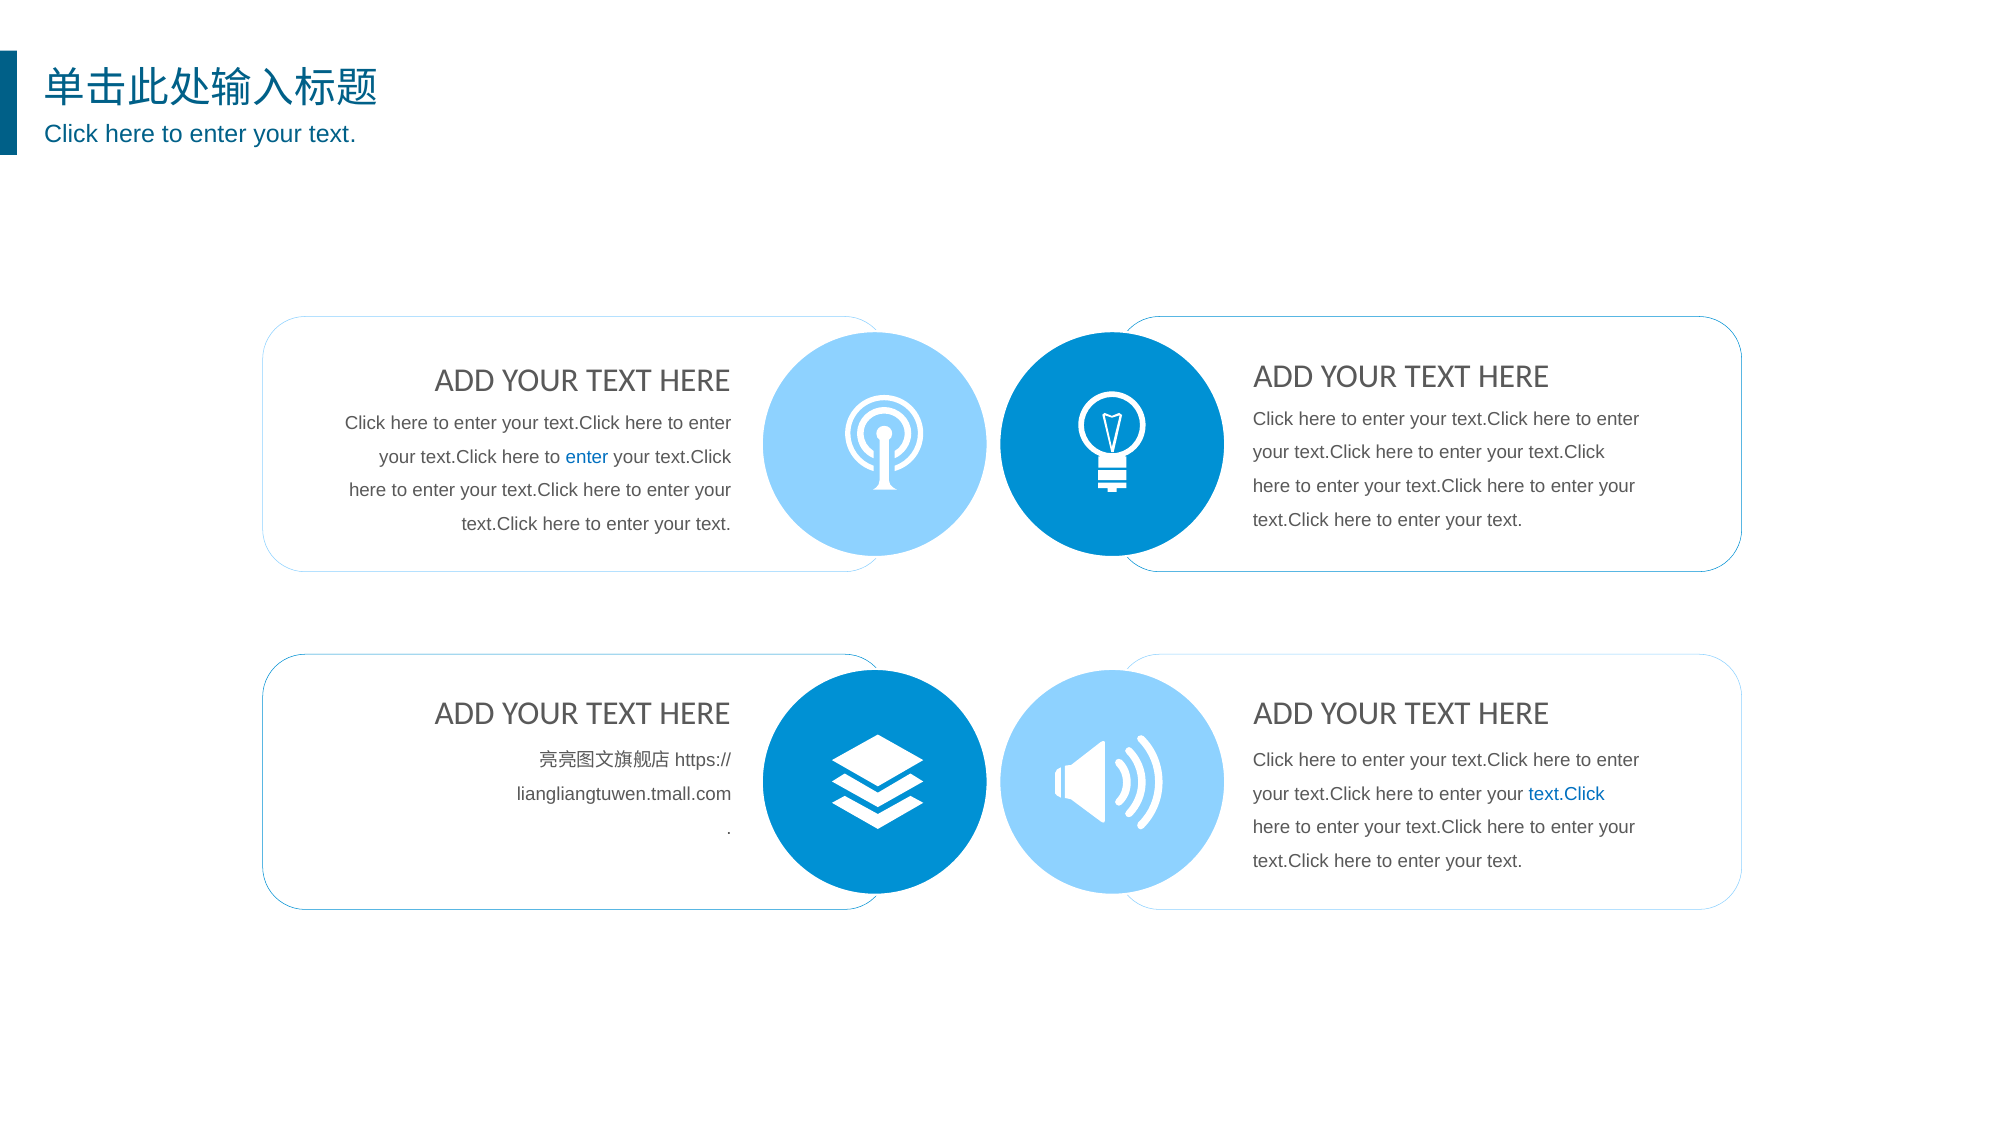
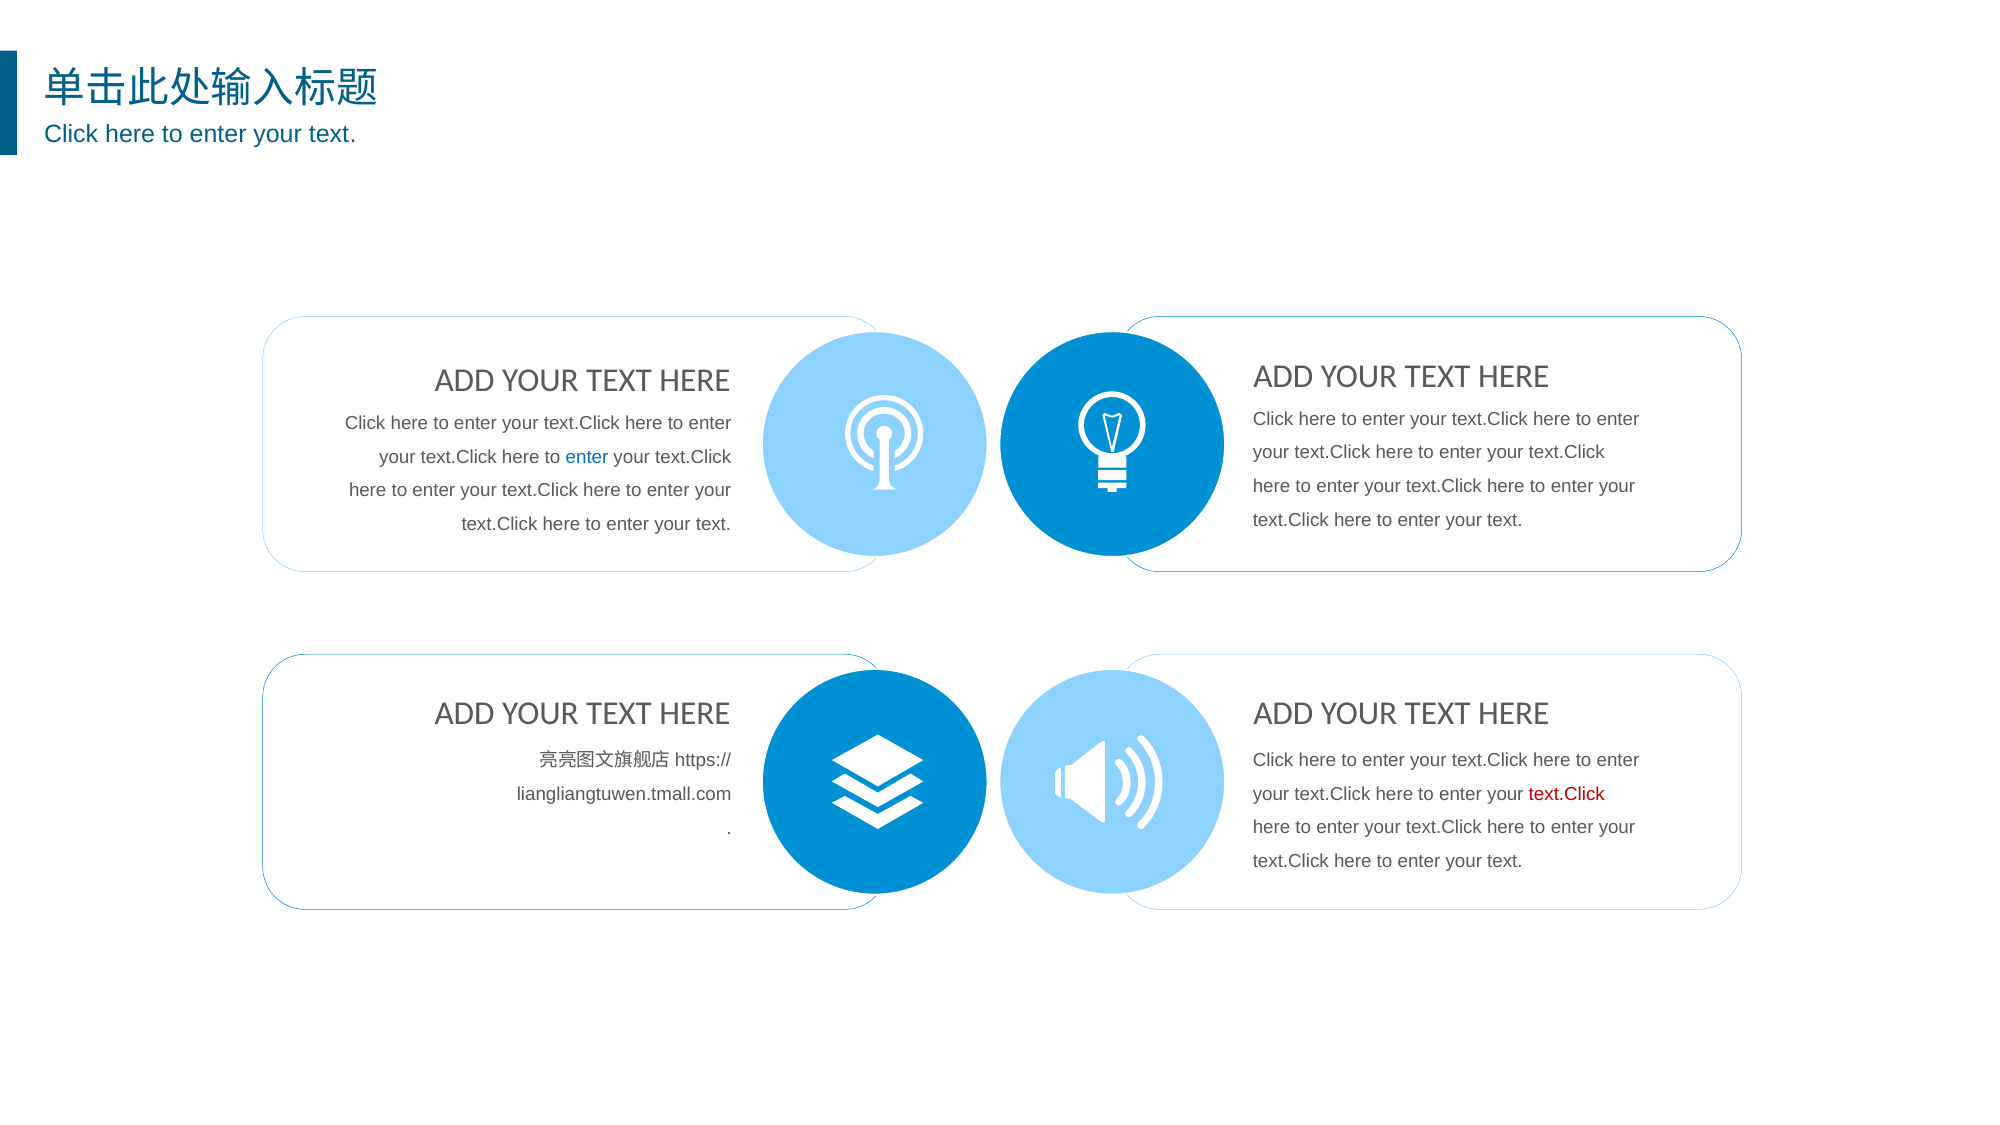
text.Click colour: blue -> red (1567, 794)
